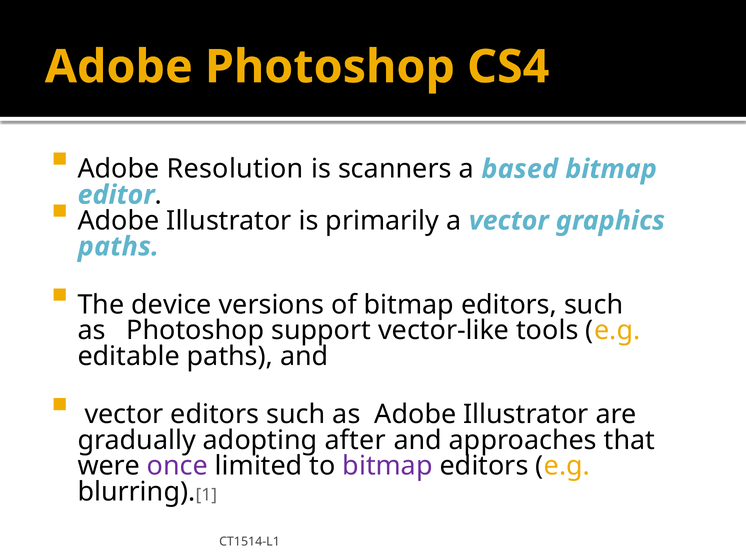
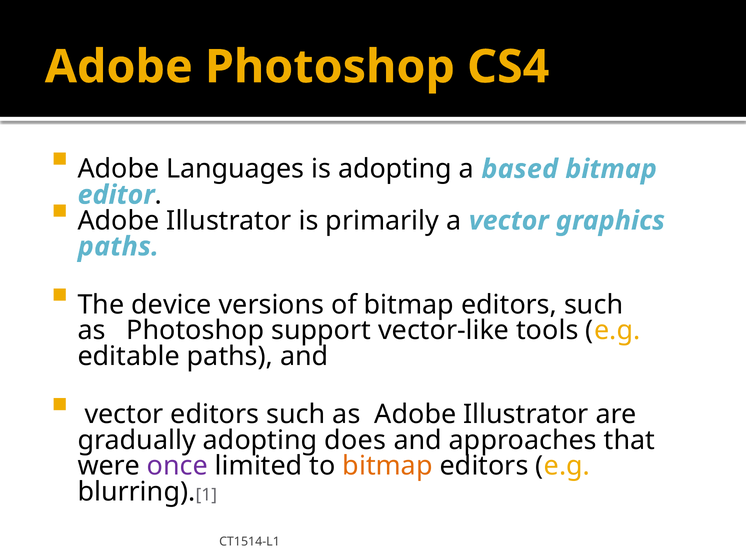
Resolution: Resolution -> Languages (235, 169)
is scanners: scanners -> adopting (395, 169)
after: after -> does (355, 441)
bitmap colour: purple -> orange (388, 466)
